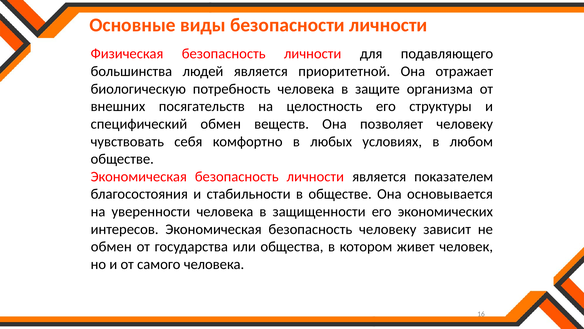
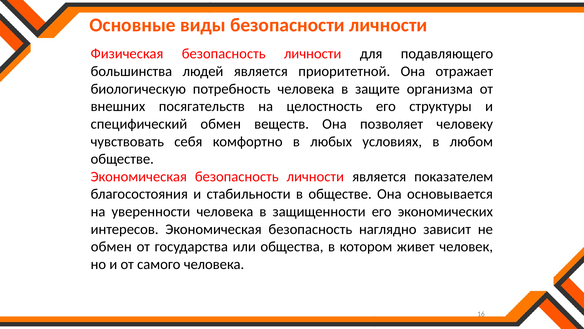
безопасность человеку: человеку -> наглядно (388, 229)
